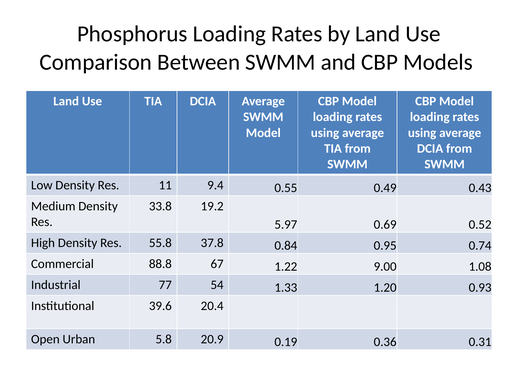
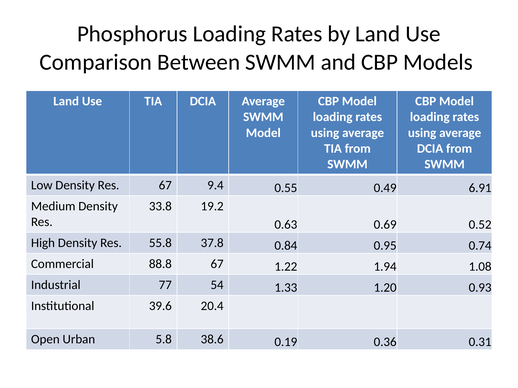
Res 11: 11 -> 67 (165, 186)
0.43: 0.43 -> 6.91 (480, 188)
5.97: 5.97 -> 0.63 (286, 225)
9.00: 9.00 -> 1.94 (385, 267)
20.9: 20.9 -> 38.6 (212, 340)
